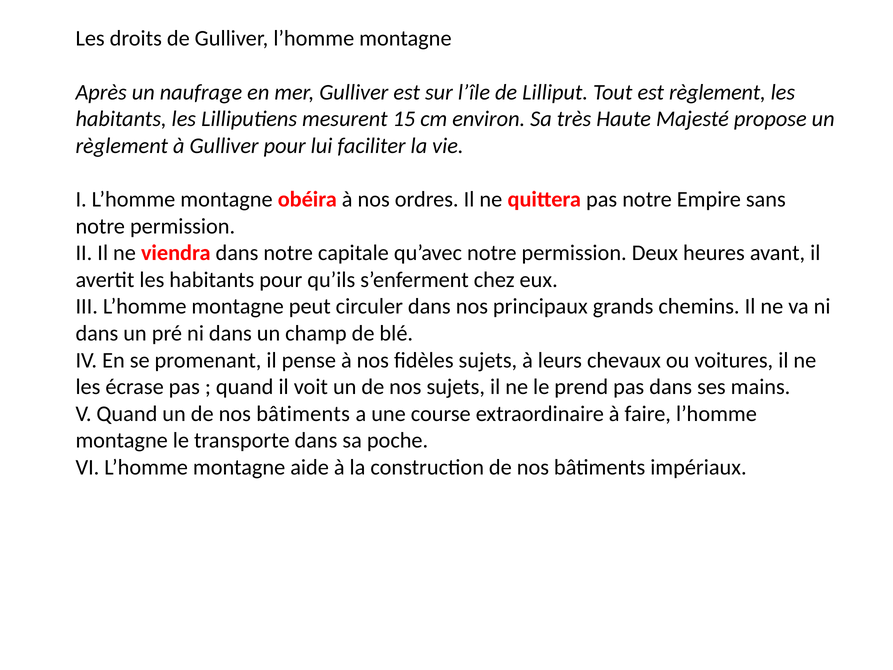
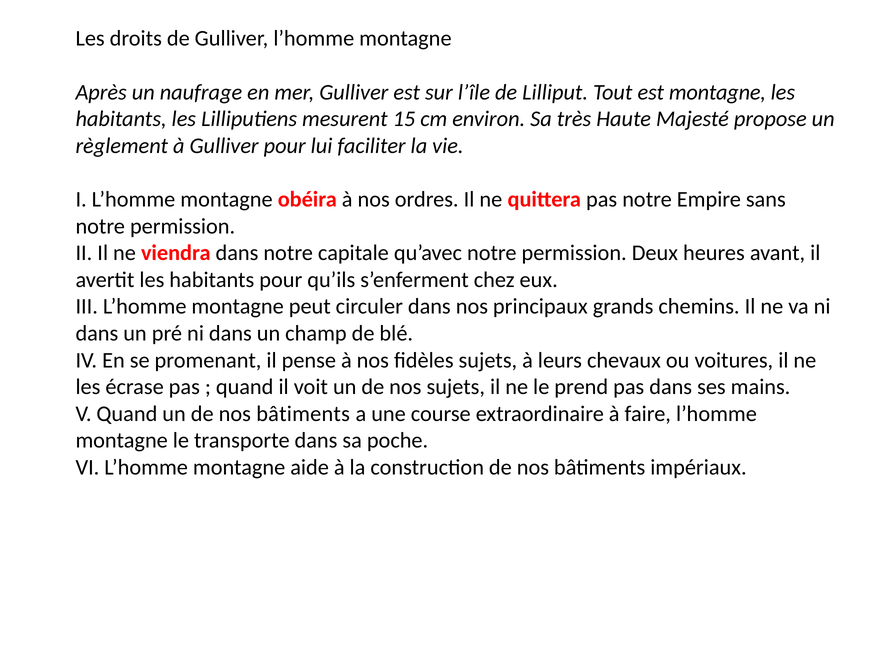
est règlement: règlement -> montagne (717, 92)
